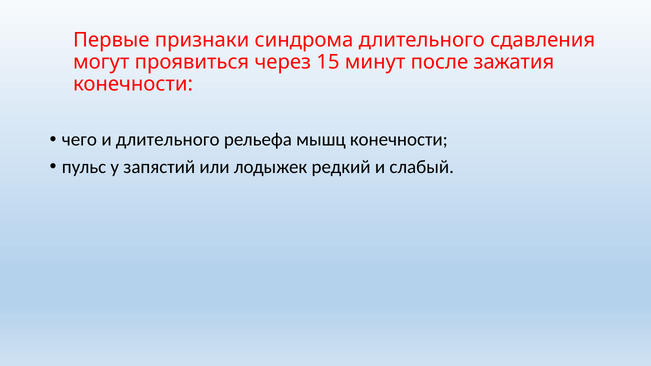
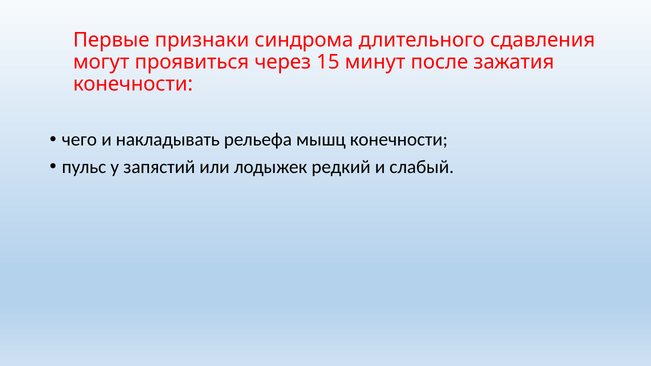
и длительного: длительного -> накладывать (168, 140)
